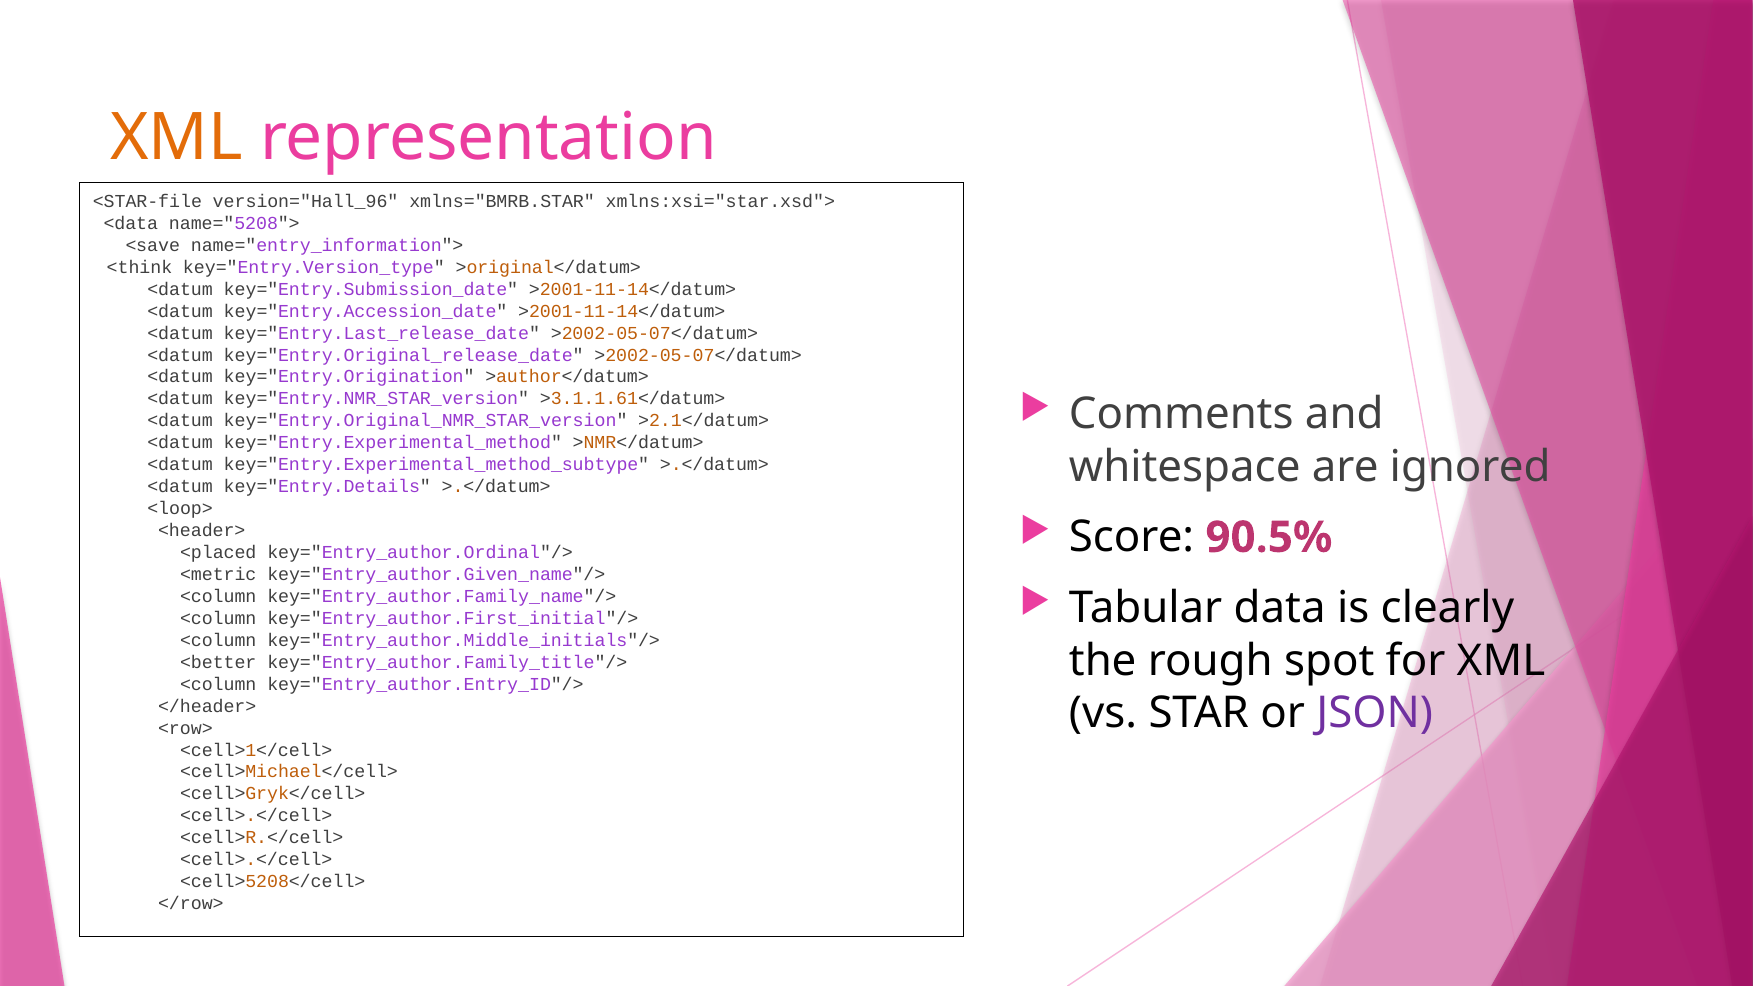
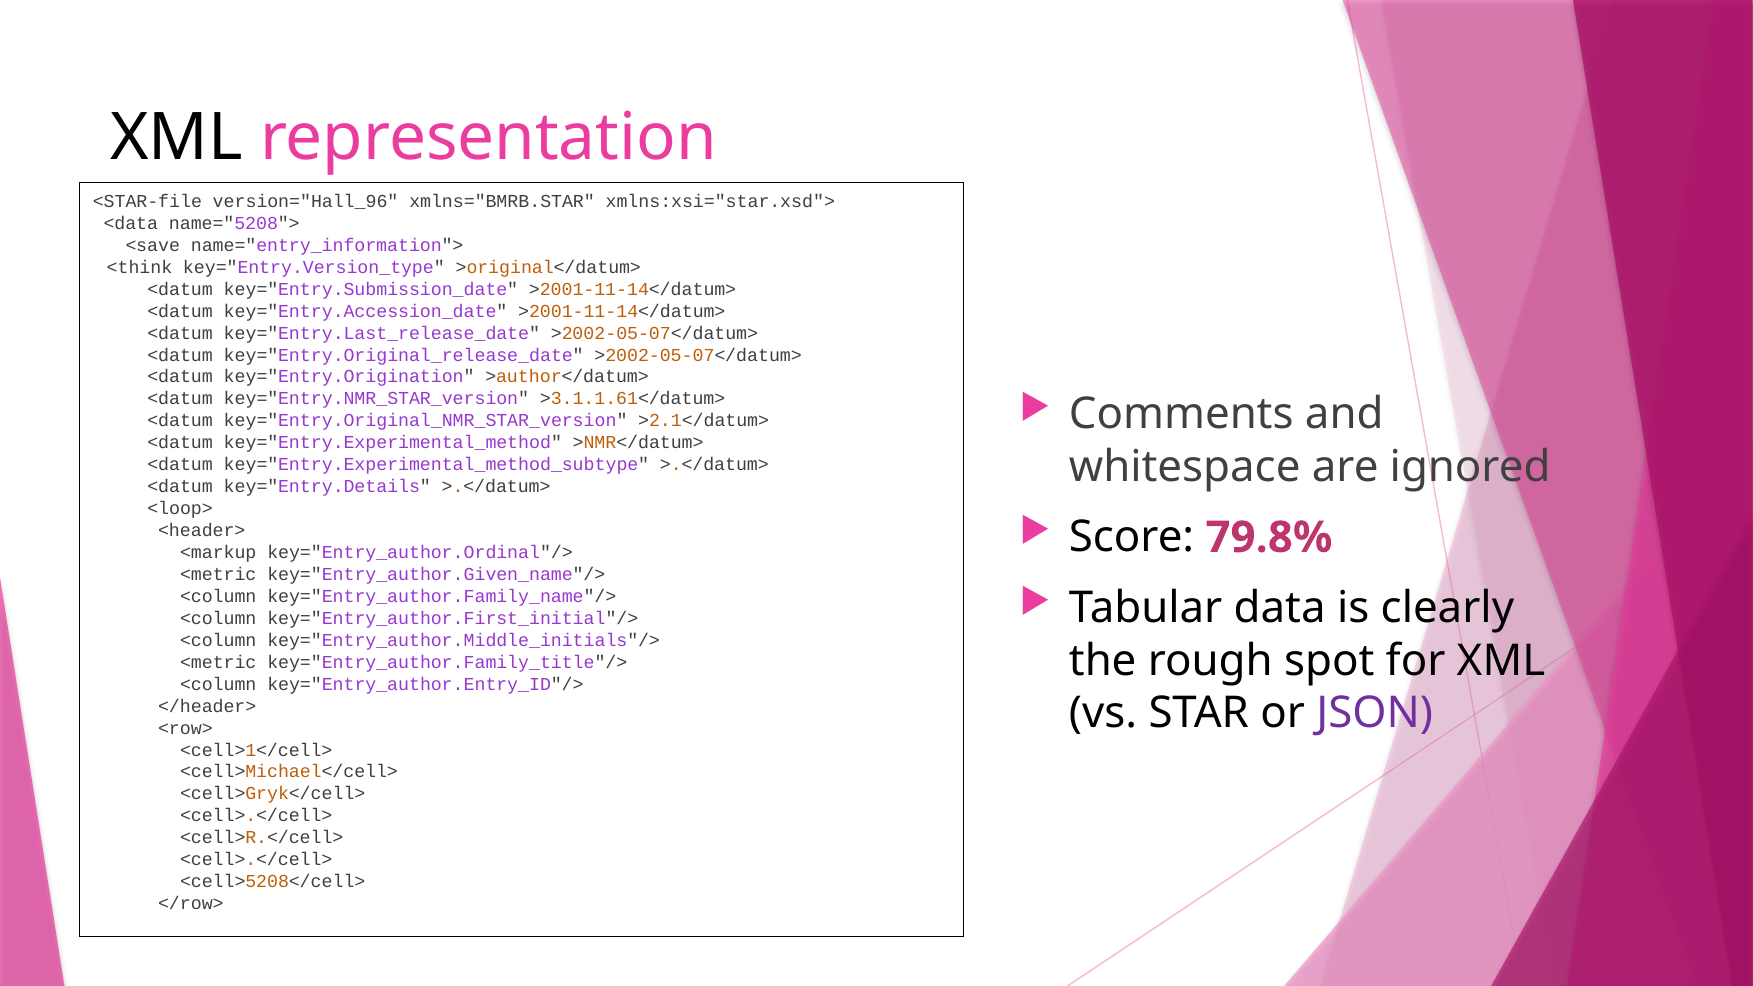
XML colour: orange -> black (177, 138)
90.5%: 90.5% -> 79.8% (1269, 538)
<placed: <placed -> <markup (218, 553)
<better: <better -> <metric (218, 662)
